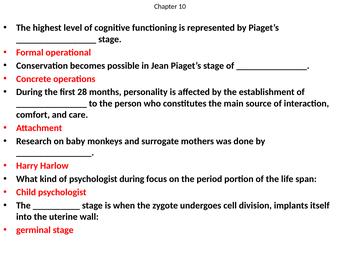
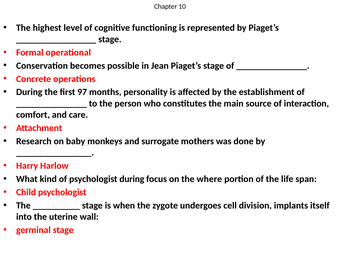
28: 28 -> 97 (82, 92)
period: period -> where (209, 179)
